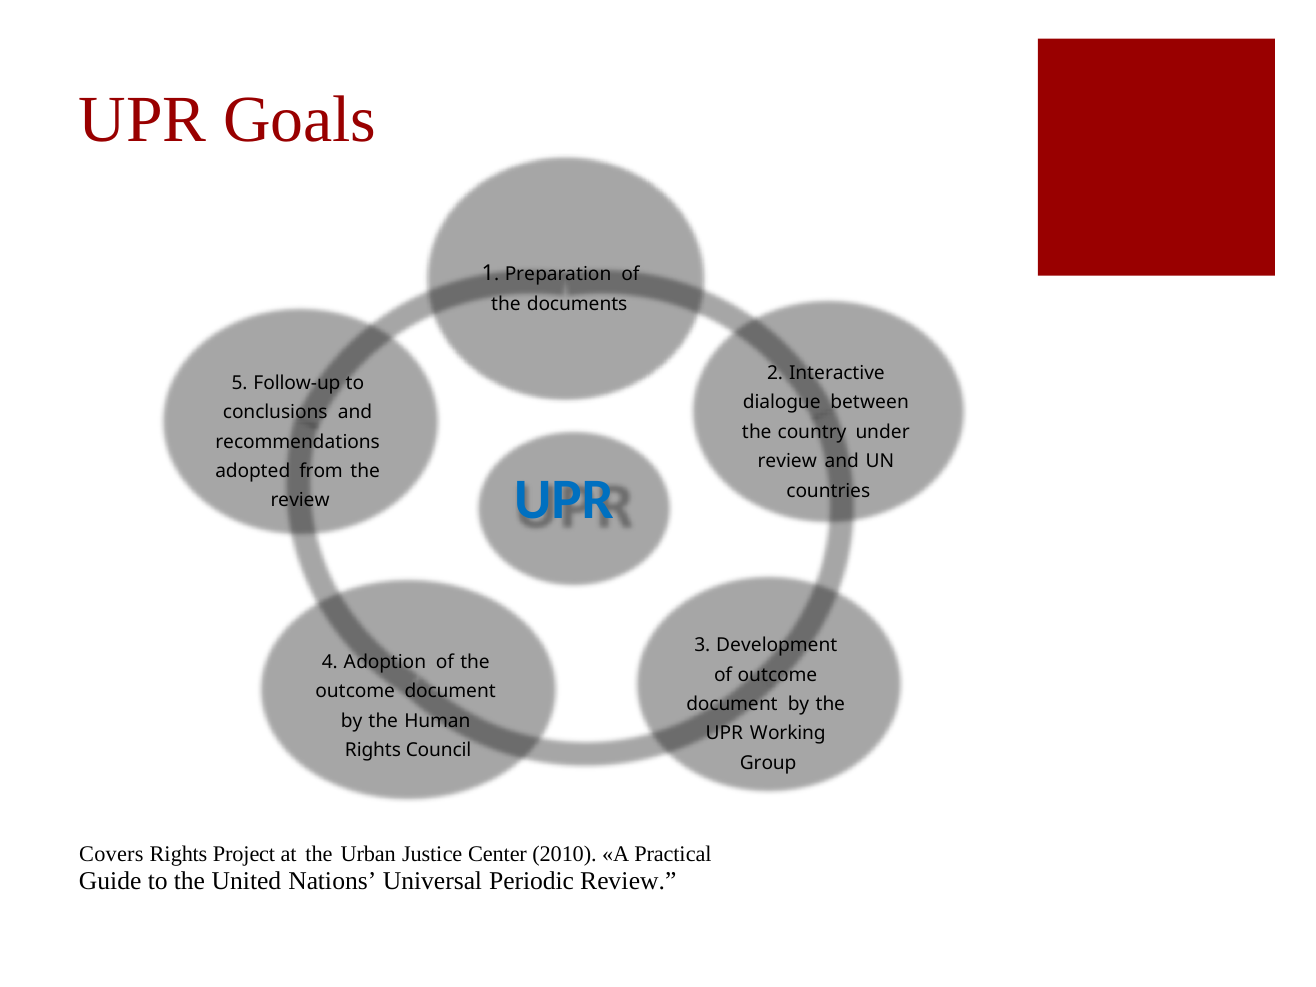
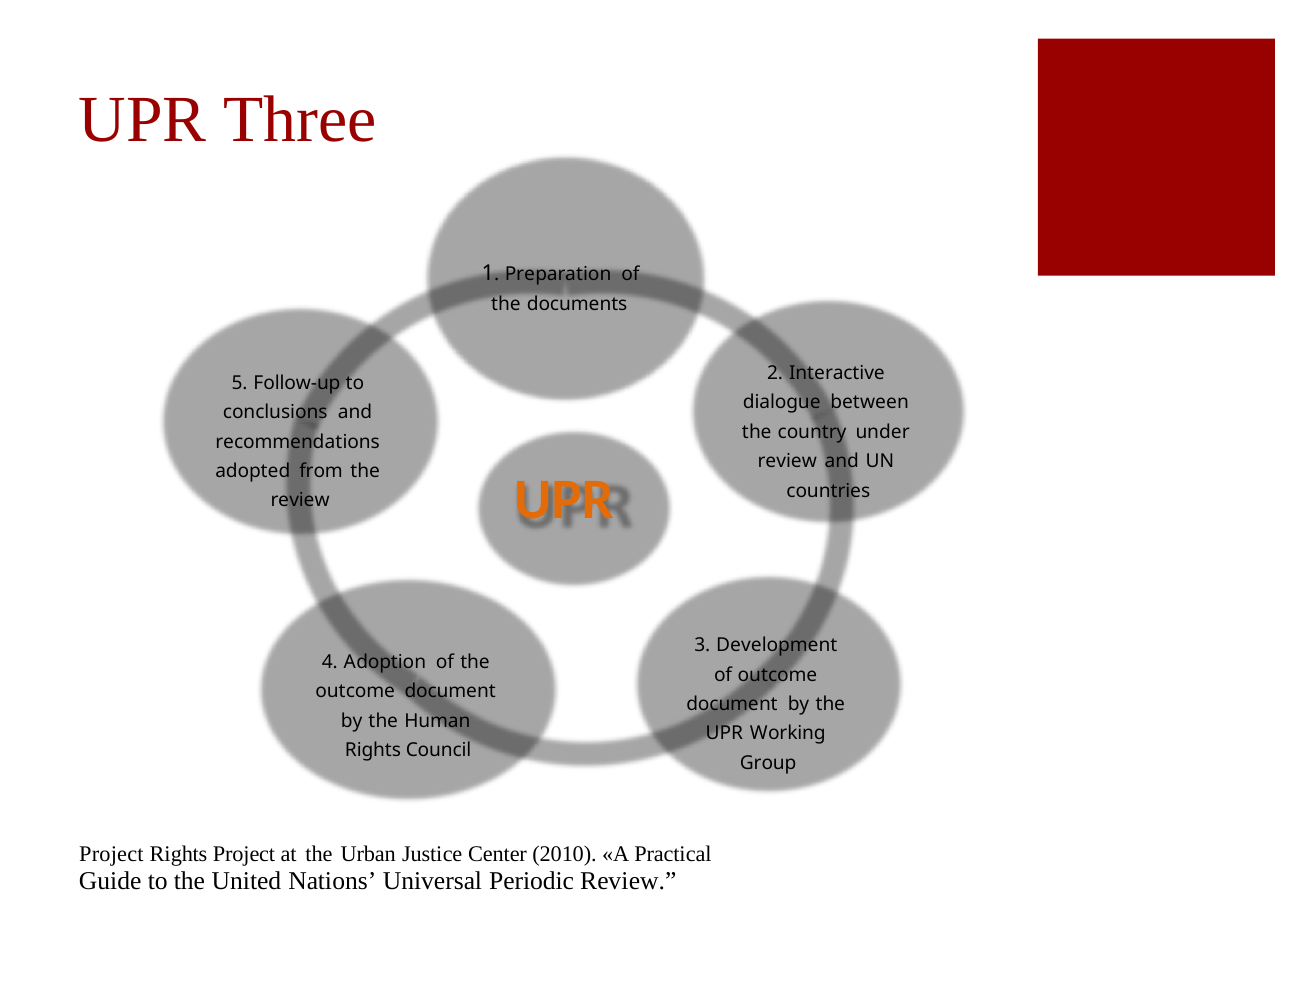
Goals: Goals -> Three (300, 120)
UPR colour: blue -> orange (564, 499)
Covers: Covers -> Project (111, 854)
